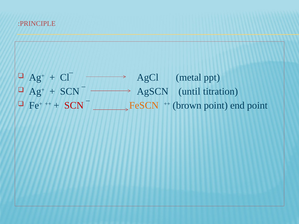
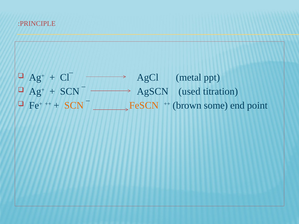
until: until -> used (189, 91)
SCN colour: red -> orange (74, 105)
brown point: point -> some (216, 105)
